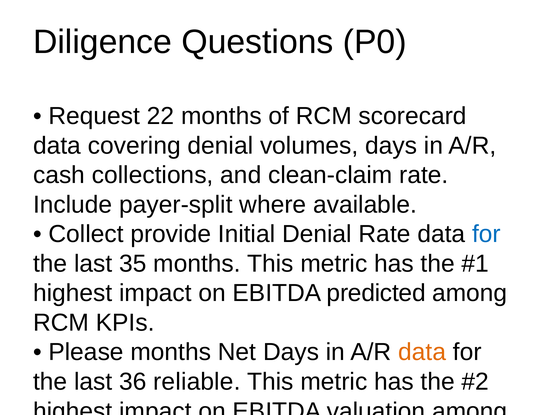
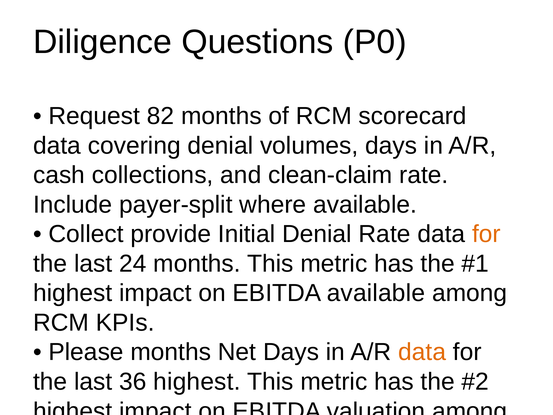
22: 22 -> 82 (161, 116)
for colour: blue -> orange (486, 234)
35: 35 -> 24 (133, 263)
EBITDA predicted: predicted -> available (376, 293)
36 reliable: reliable -> highest (197, 381)
